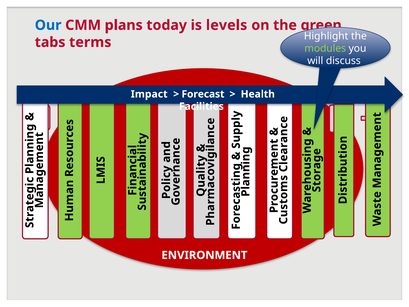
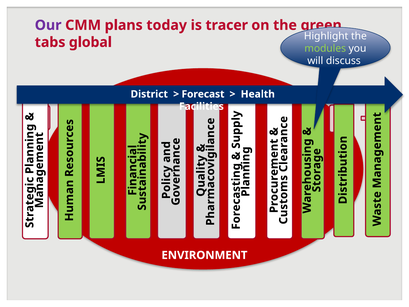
Our colour: blue -> purple (48, 25)
levels: levels -> tracer (227, 25)
terms: terms -> global (90, 42)
Impact: Impact -> District (149, 94)
